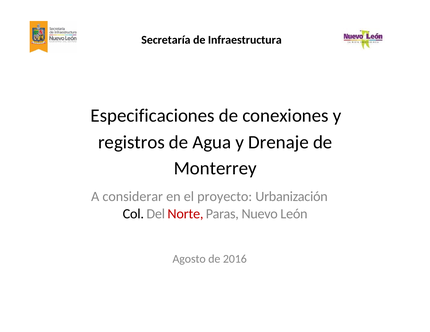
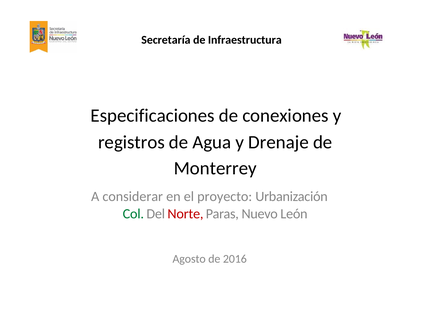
Col colour: black -> green (133, 214)
